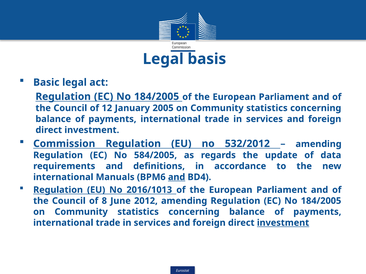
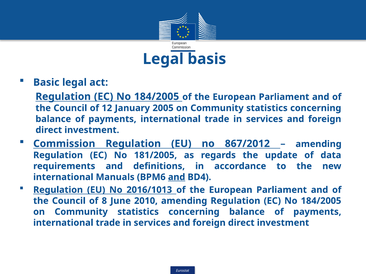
532/2012: 532/2012 -> 867/2012 (247, 144)
584/2005: 584/2005 -> 181/2005 (156, 155)
2012: 2012 -> 2010 (146, 201)
investment underline: present -> none (283, 223)
